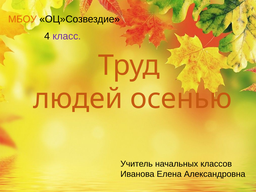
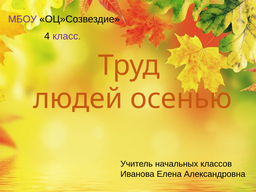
МБОУ colour: orange -> purple (22, 19)
